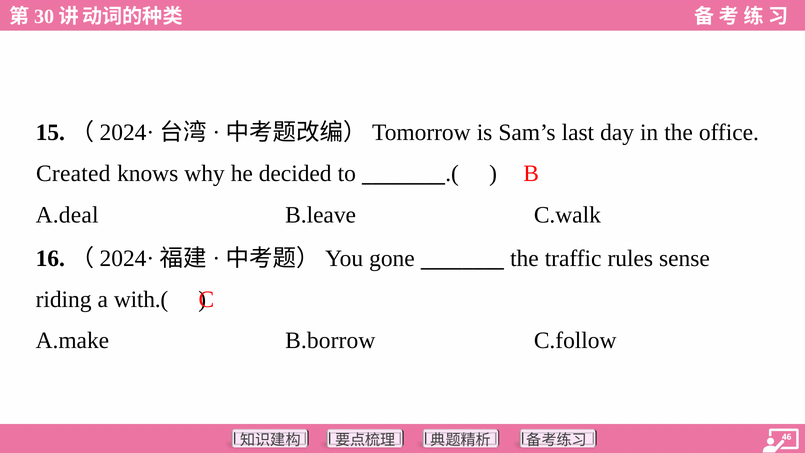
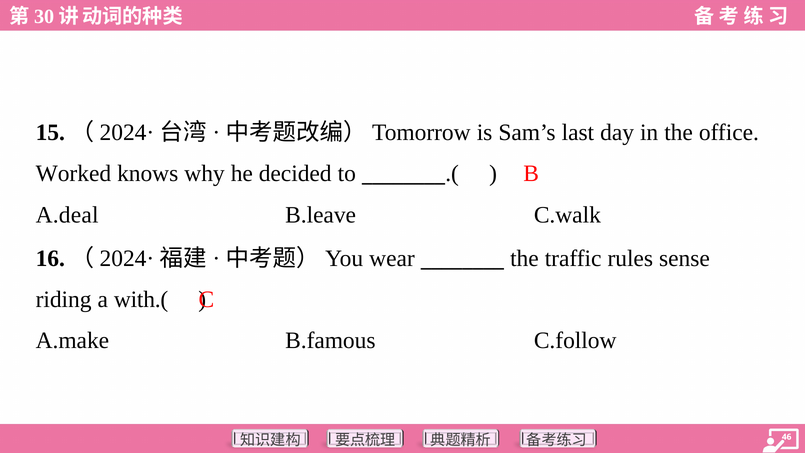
Created: Created -> Worked (73, 173)
gone: gone -> wear (392, 258)
B.borrow: B.borrow -> B.famous (330, 340)
